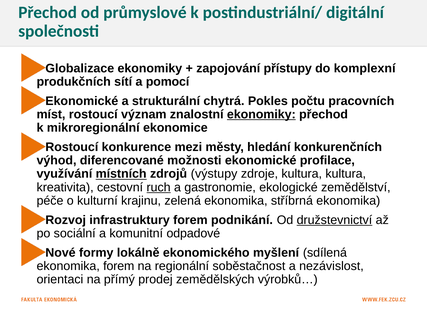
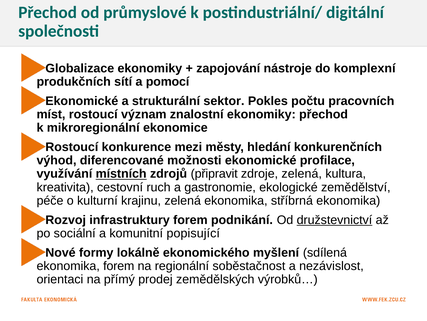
přístupy: přístupy -> nástroje (288, 68)
chytrá: chytrá -> sektor (224, 101)
ekonomiky underline: present -> none (261, 114)
výstupy: výstupy -> připravit (214, 173)
zdroje kultura: kultura -> zelená (302, 173)
ruch underline: present -> none (159, 187)
odpadové: odpadové -> popisující (193, 233)
